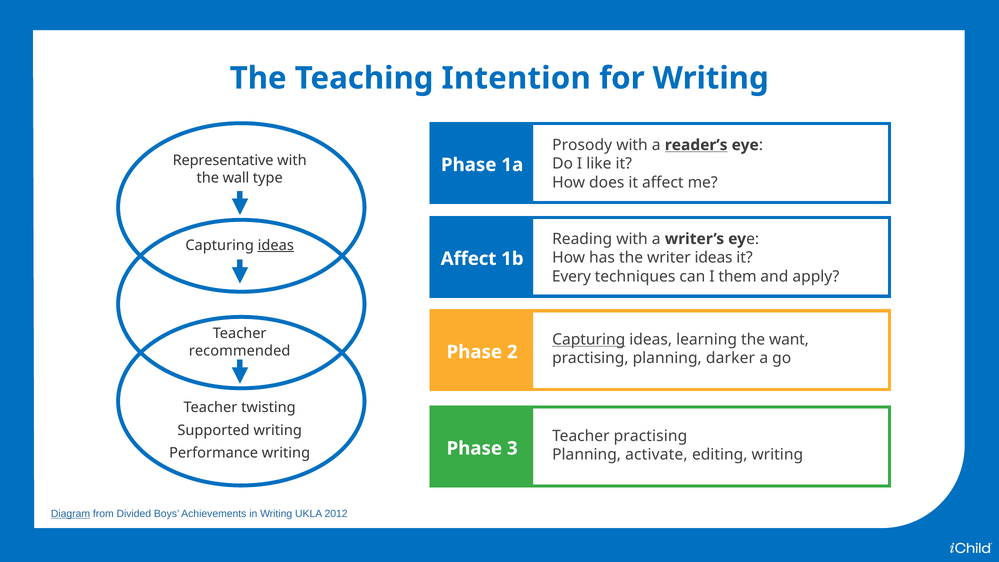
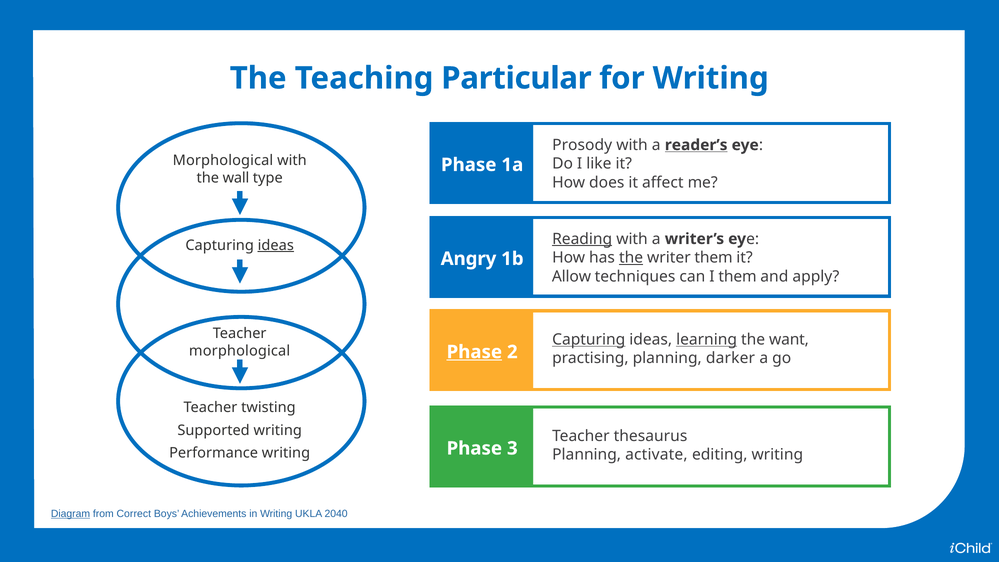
Intention: Intention -> Particular (516, 78)
Representative: Representative -> Morphological (223, 160)
Reading underline: none -> present (582, 239)
the underline: none -> present (631, 258)
writer ideas: ideas -> them (714, 258)
Affect: Affect -> Angry (469, 259)
Every: Every -> Allow (571, 276)
learning underline: none -> present (707, 339)
recommended: recommended -> morphological (240, 351)
Phase underline: none -> present (474, 352)
Teacher practising: practising -> thesaurus (651, 436)
Divided: Divided -> Correct (134, 514)
2012: 2012 -> 2040 (336, 514)
